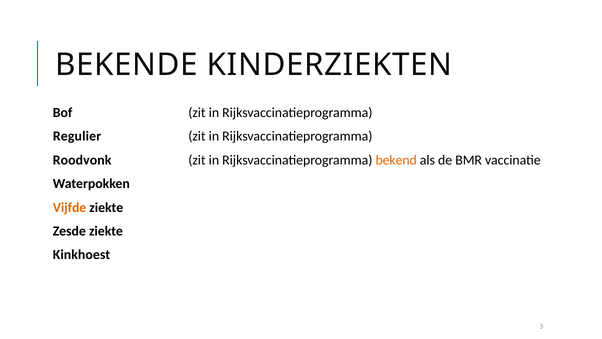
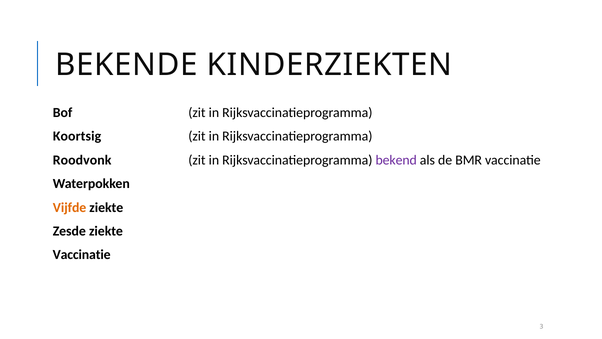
Regulier: Regulier -> Koortsig (77, 136)
bekend colour: orange -> purple (396, 160)
Kinkhoest: Kinkhoest -> Vaccinatie (82, 255)
